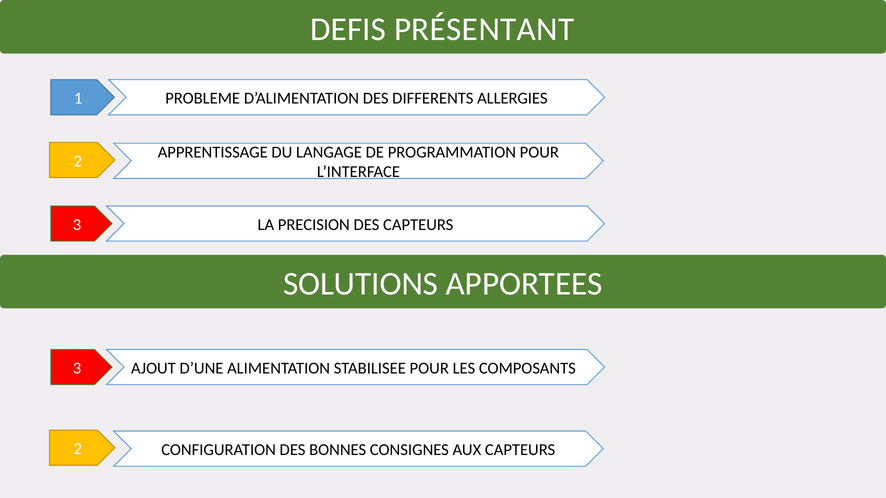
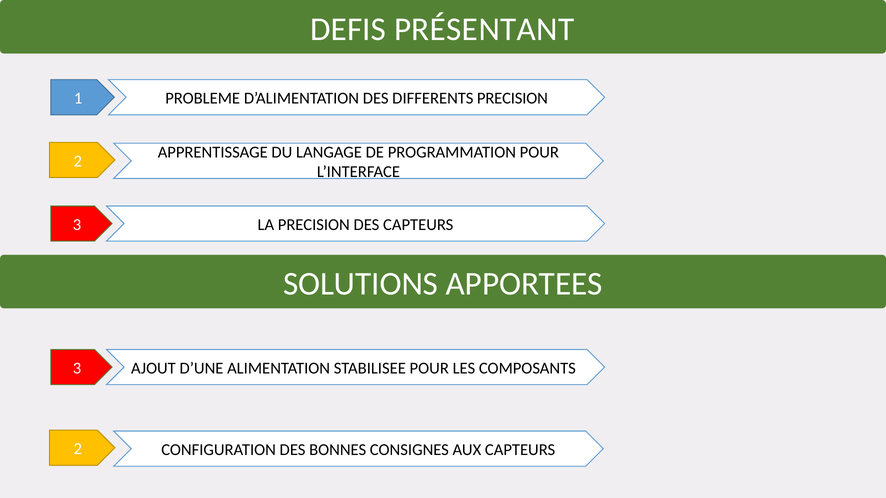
DIFFERENTS ALLERGIES: ALLERGIES -> PRECISION (512, 98)
